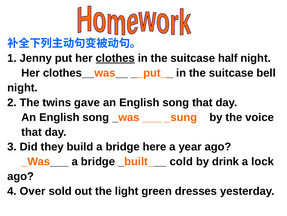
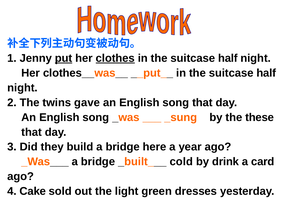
put underline: none -> present (64, 58)
bell: bell -> half (266, 73)
voice: voice -> these (260, 117)
lock: lock -> card (263, 161)
Over: Over -> Cake (33, 191)
